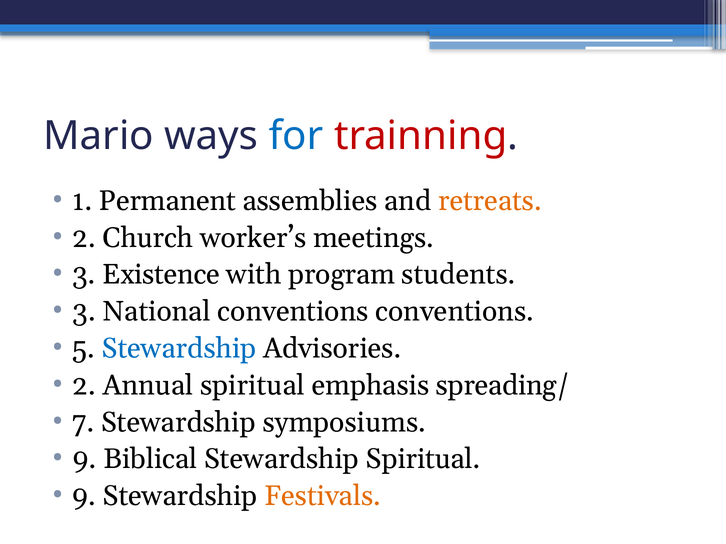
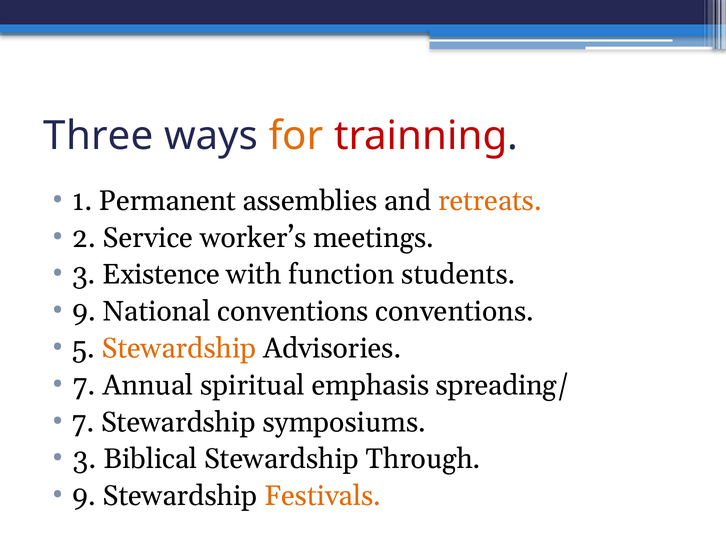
Mario: Mario -> Three (98, 136)
for colour: blue -> orange (296, 136)
Church: Church -> Service (148, 238)
program: program -> function (341, 275)
3: 3 -> 9 (84, 312)
Stewardship colour: blue -> orange (179, 349)
2: 2 -> 7 (84, 386)
9: 9 -> 3 (84, 460)
Stewardship Spiritual: Spiritual -> Through (423, 460)
